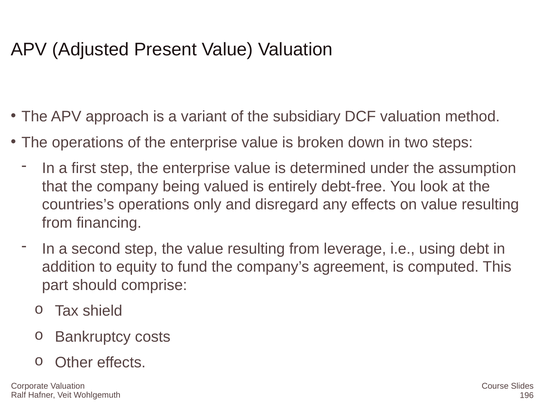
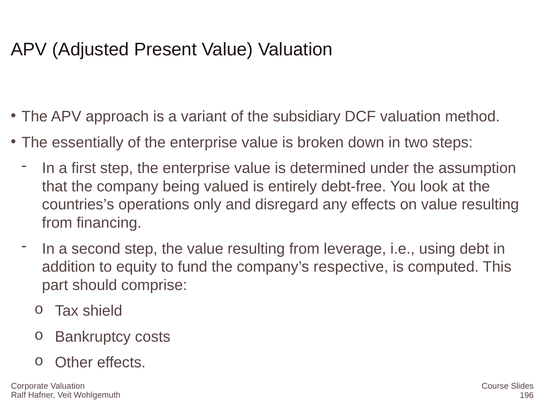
The operations: operations -> essentially (88, 142)
agreement: agreement -> respective (351, 267)
